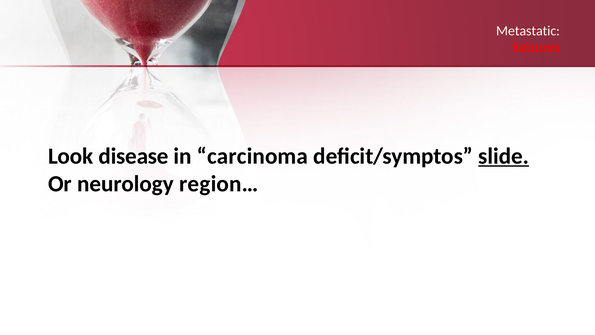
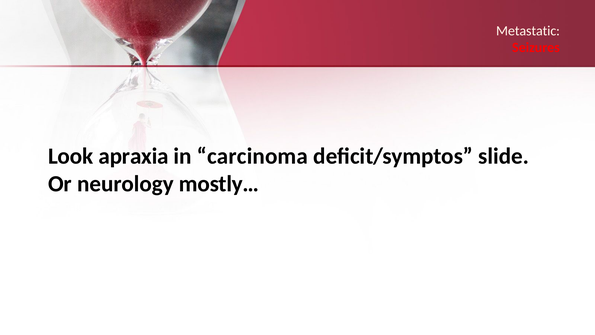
disease: disease -> apraxia (134, 156)
slide underline: present -> none (504, 156)
region…: region… -> mostly… (219, 184)
